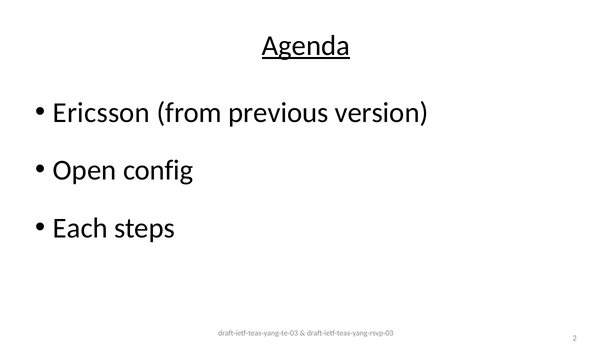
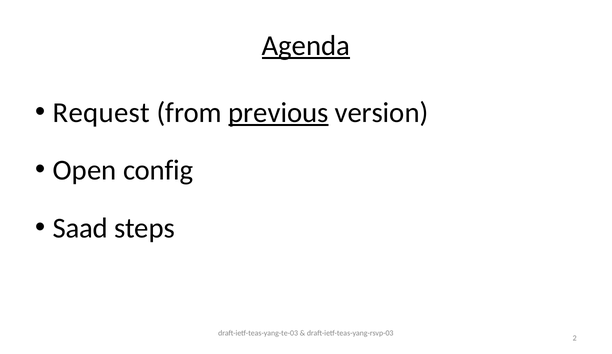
Ericsson: Ericsson -> Request (101, 112)
previous underline: none -> present (278, 112)
Each: Each -> Saad (80, 228)
